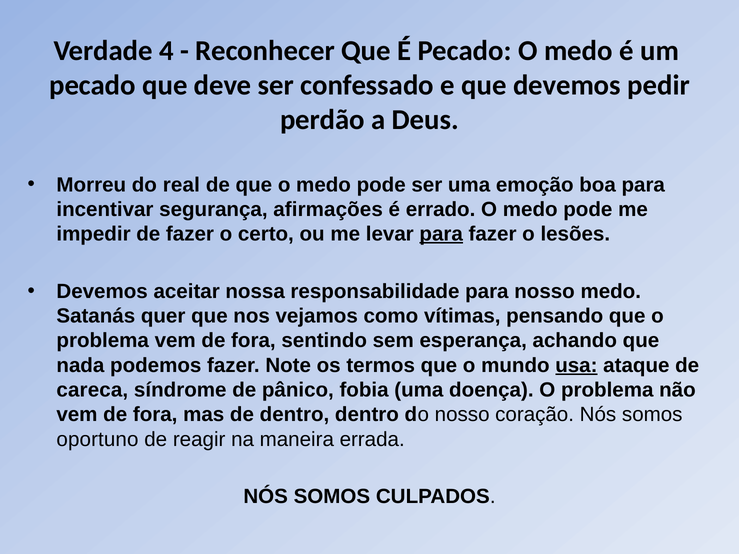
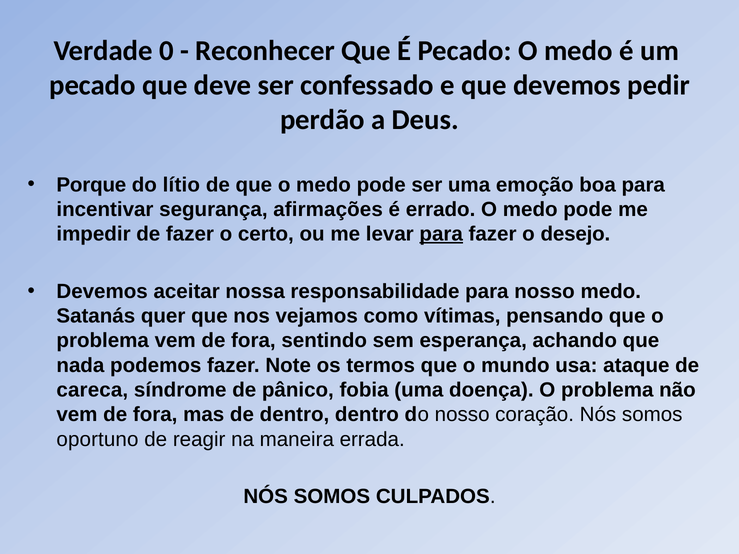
4: 4 -> 0 (166, 51)
Morreu: Morreu -> Porque (91, 185)
real: real -> lítio (181, 185)
lesões: lesões -> desejo (575, 234)
usa underline: present -> none (576, 366)
